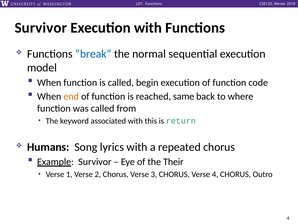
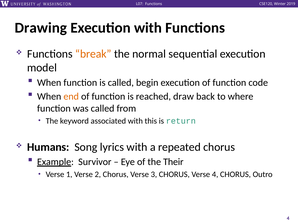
Survivor: Survivor -> Drawing (41, 28)
break colour: blue -> orange (93, 54)
same: same -> draw (184, 96)
